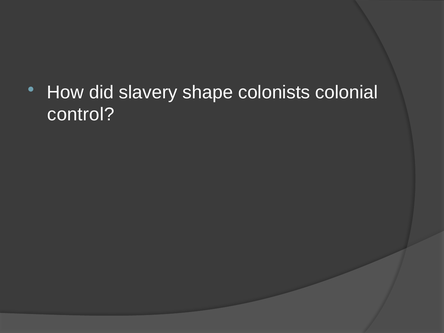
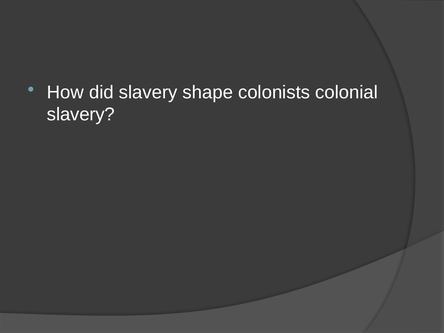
control: control -> slavery (81, 114)
